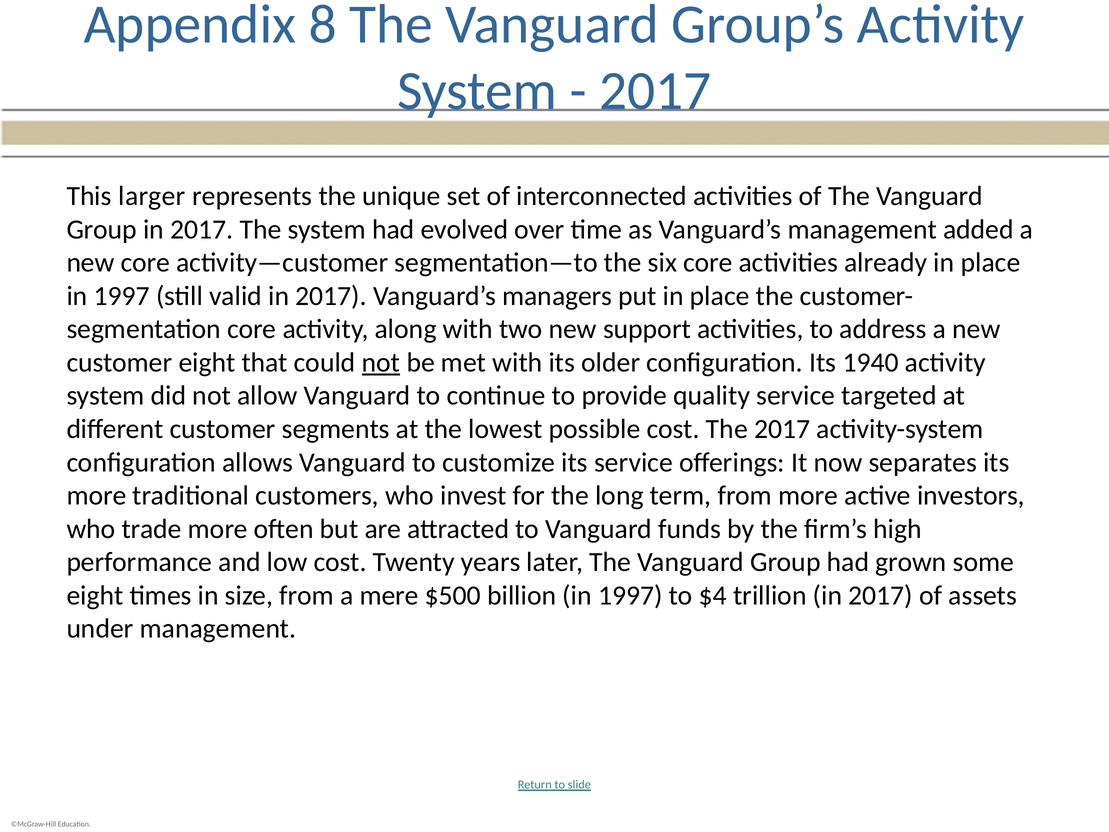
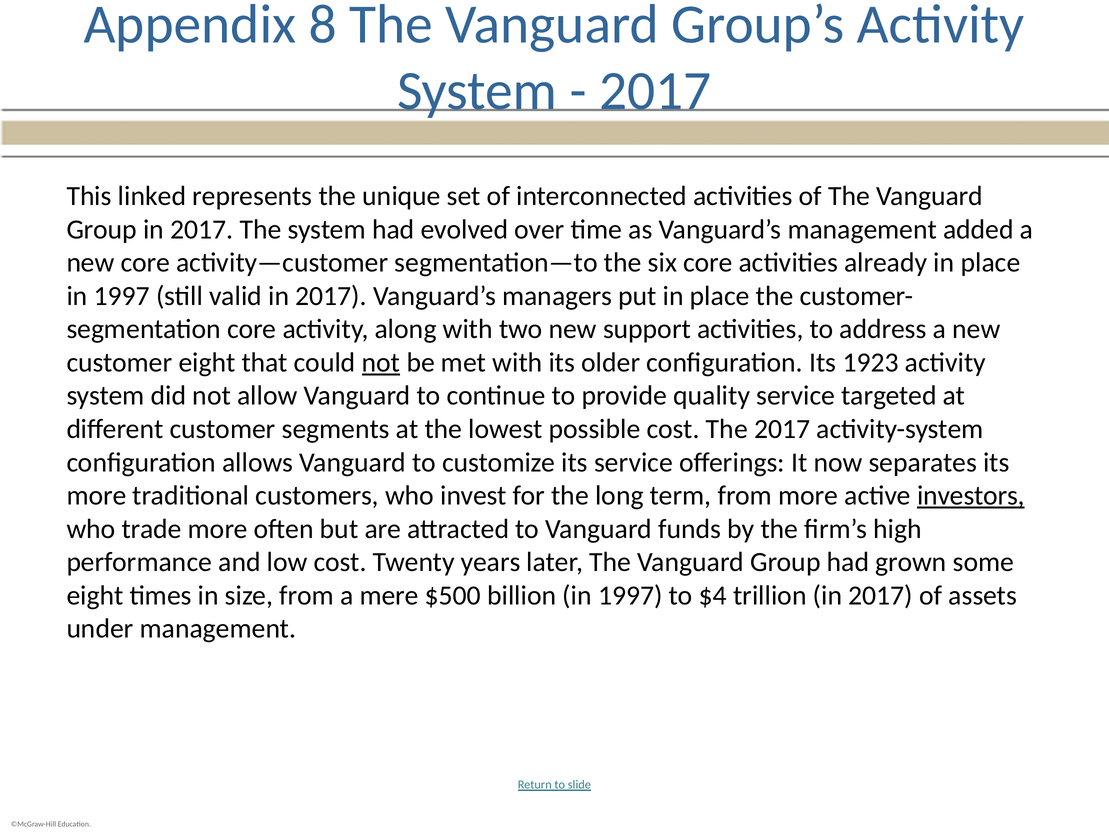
larger: larger -> linked (152, 196)
1940: 1940 -> 1923 (871, 362)
investors underline: none -> present (971, 495)
